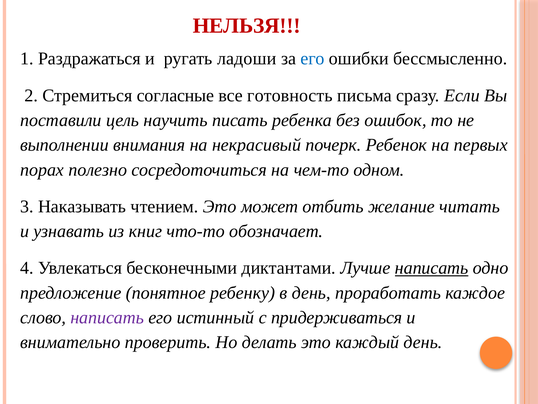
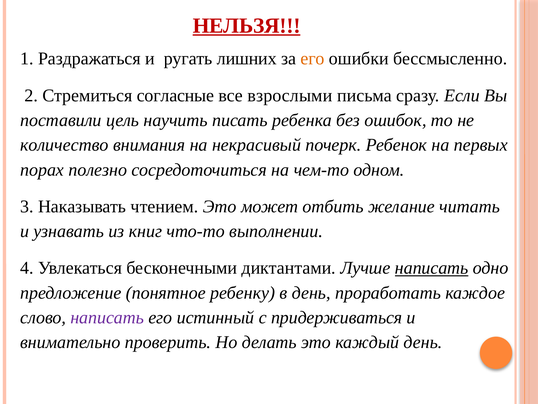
НЕЛЬЗЯ underline: none -> present (247, 26)
ладоши: ладоши -> лишних (247, 59)
его colour: blue -> orange (313, 59)
готовность: готовность -> взрослыми (290, 95)
выполнении: выполнении -> количество (64, 145)
обозначает: обозначает -> выполнении (276, 231)
